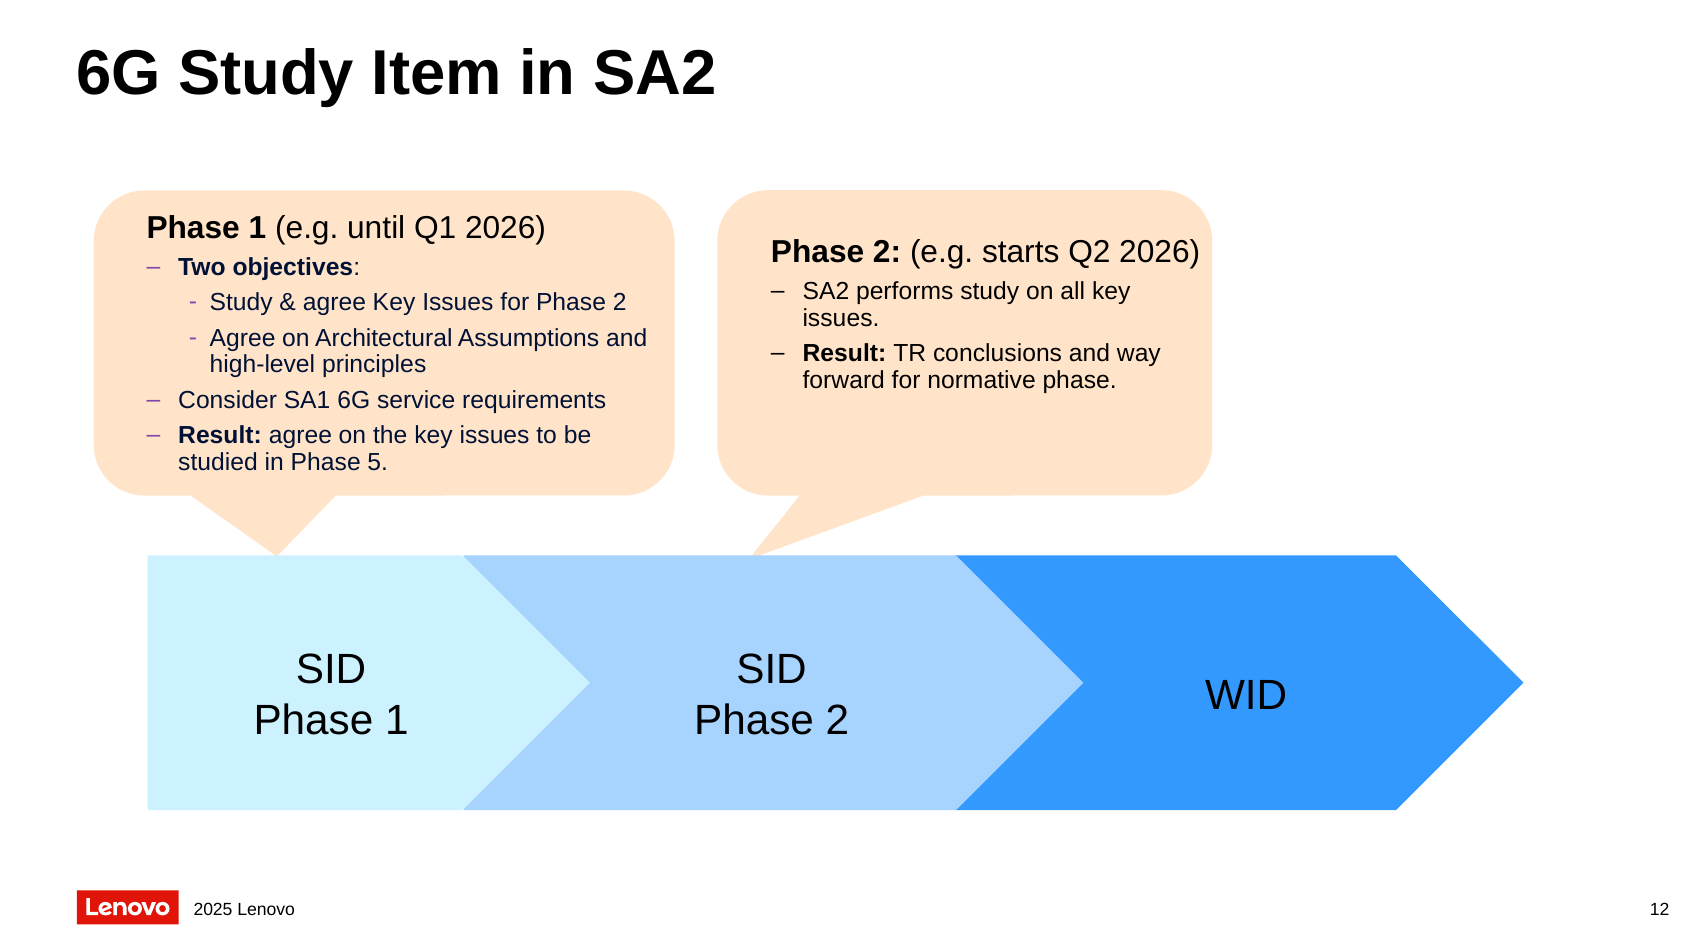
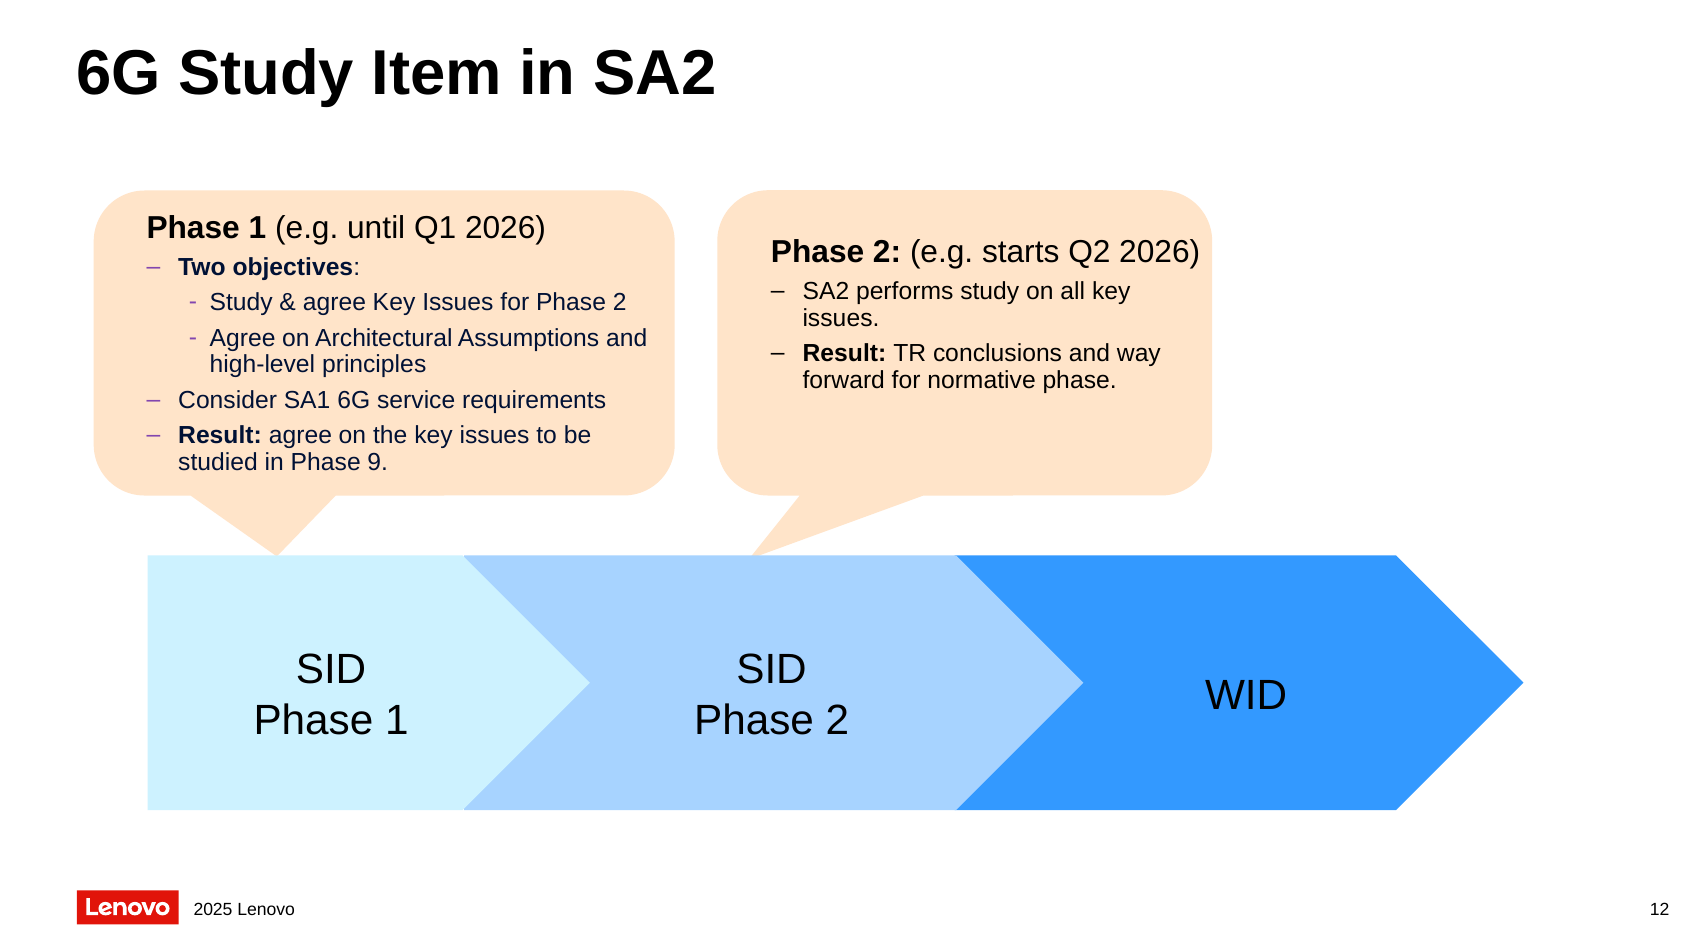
5: 5 -> 9 (378, 462)
